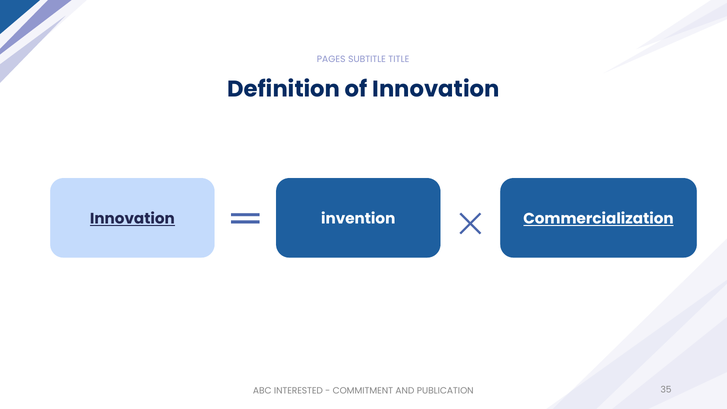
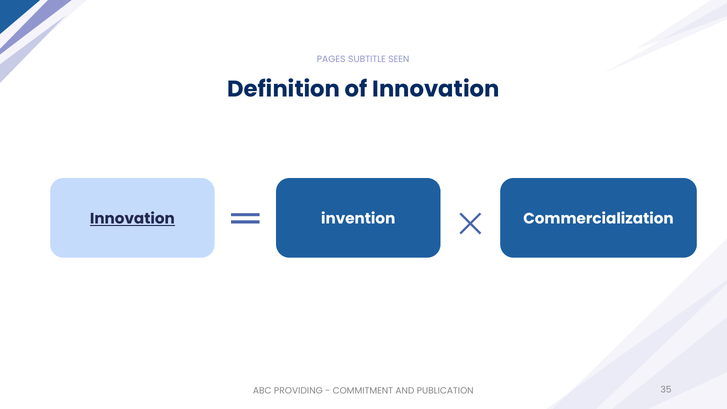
TITLE: TITLE -> SEEN (399, 59)
Commercialization underline: present -> none (598, 219)
INTERESTED: INTERESTED -> PROVIDING (298, 391)
